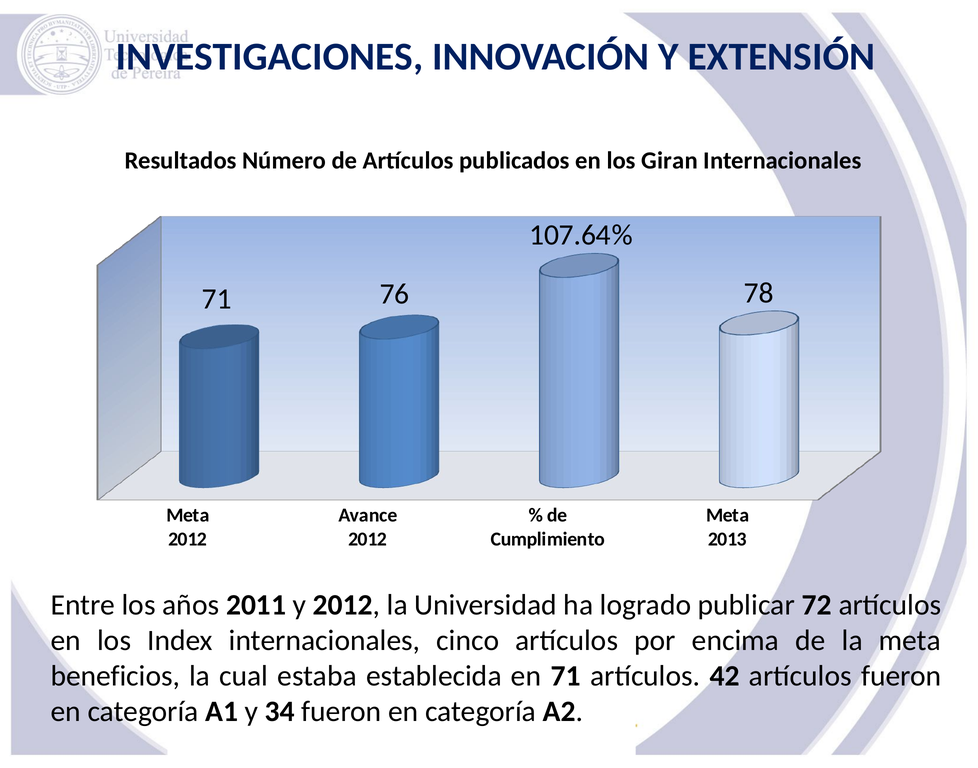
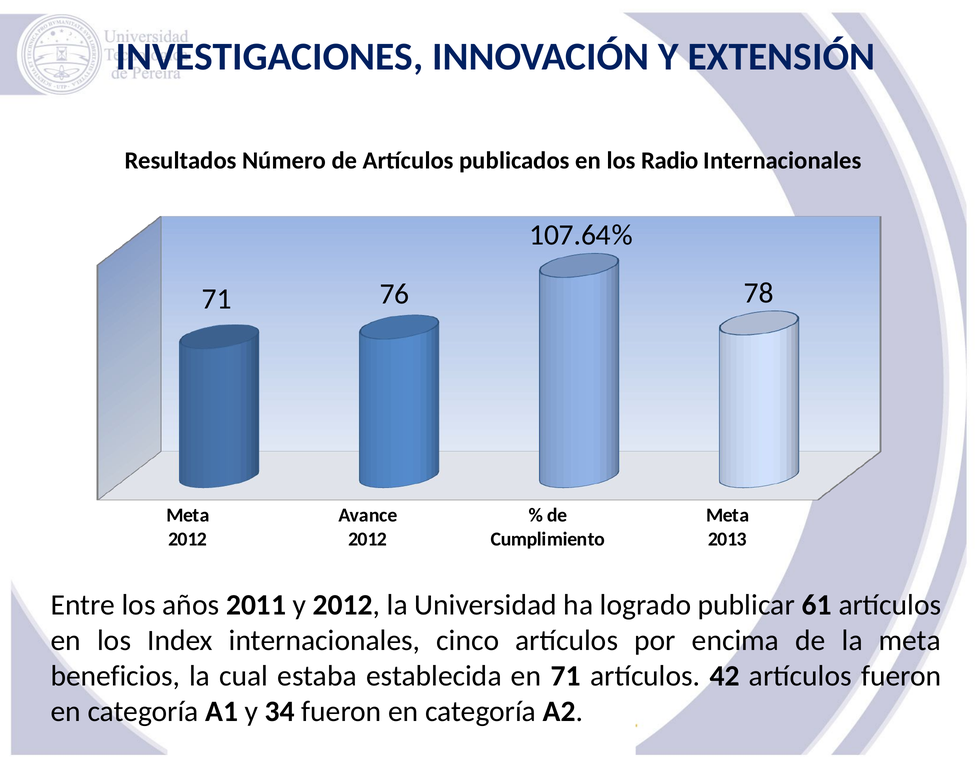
Giran: Giran -> Radio (670, 161)
72: 72 -> 61 (817, 605)
